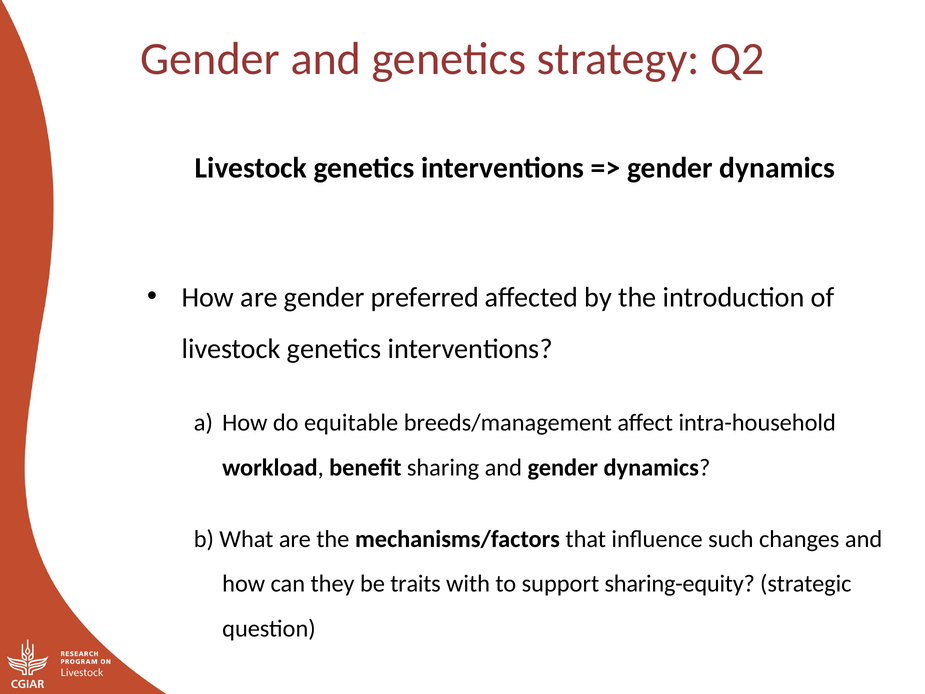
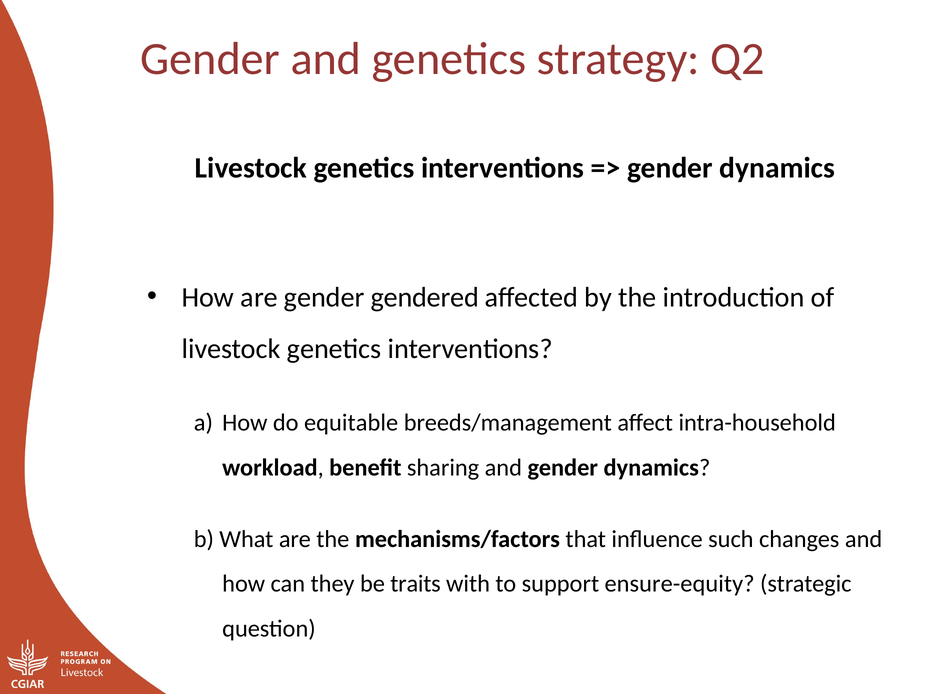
preferred: preferred -> gendered (425, 297)
sharing-equity: sharing-equity -> ensure-equity (680, 584)
